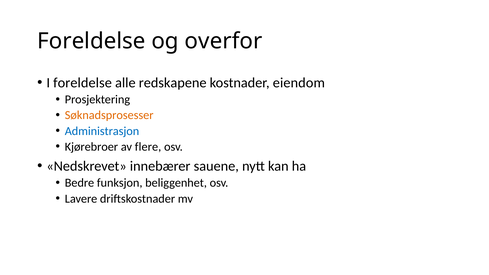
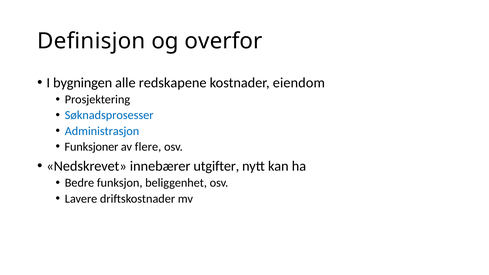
Foreldelse: Foreldelse -> Definisjon (91, 41)
I foreldelse: foreldelse -> bygningen (83, 83)
Søknadsprosesser colour: orange -> blue (109, 115)
Kjørebroer: Kjørebroer -> Funksjoner (91, 147)
sauene: sauene -> utgifter (216, 166)
